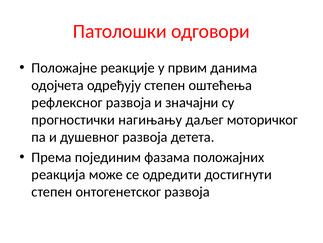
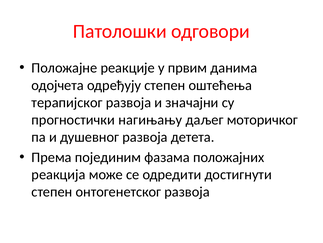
рефлексног: рефлексног -> терапијског (67, 102)
